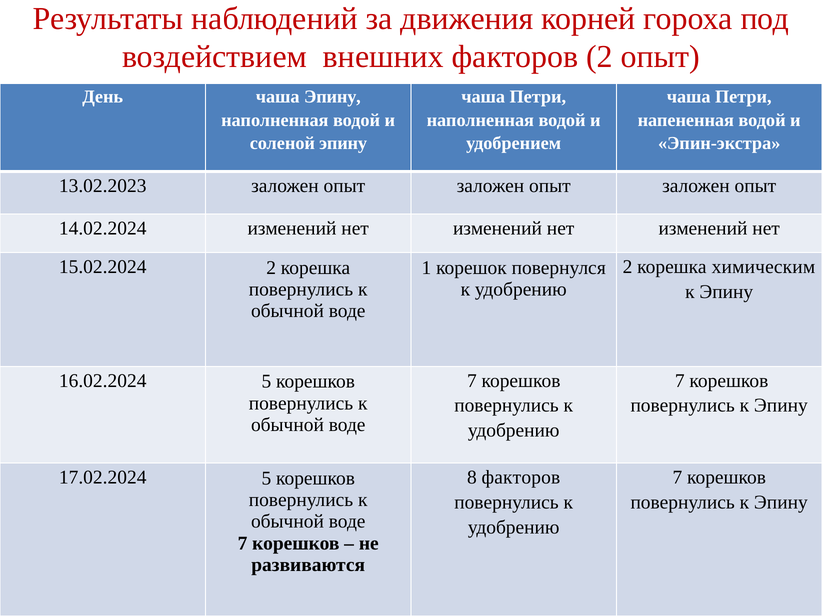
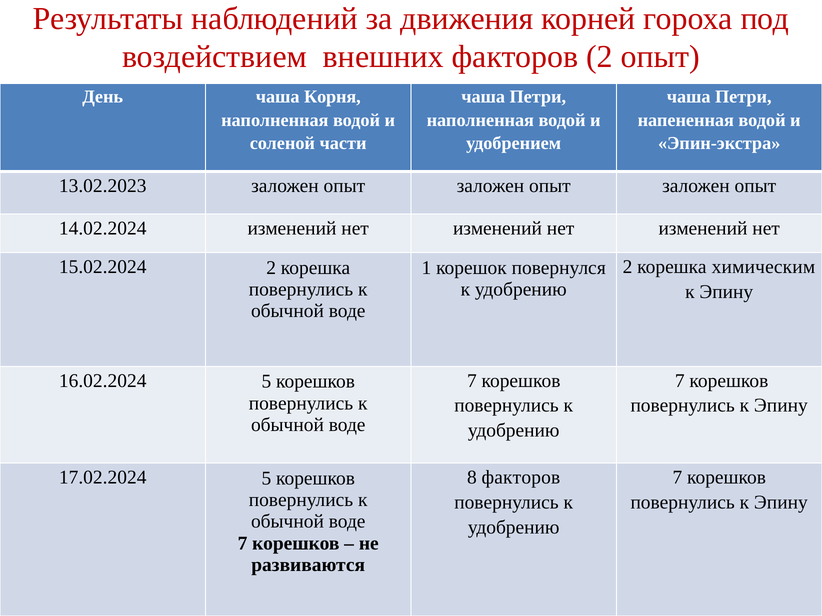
чаша Эпину: Эпину -> Корня (332, 97)
соленой эпину: эпину -> части (343, 143)
